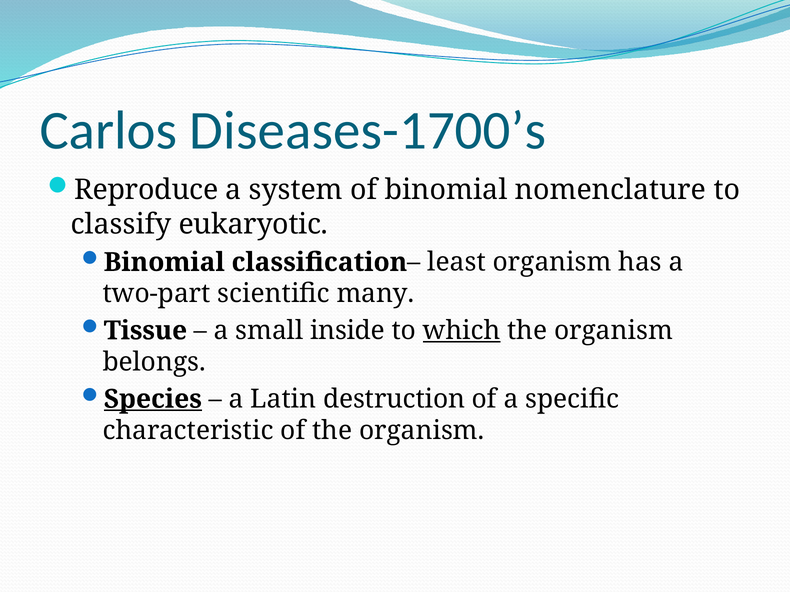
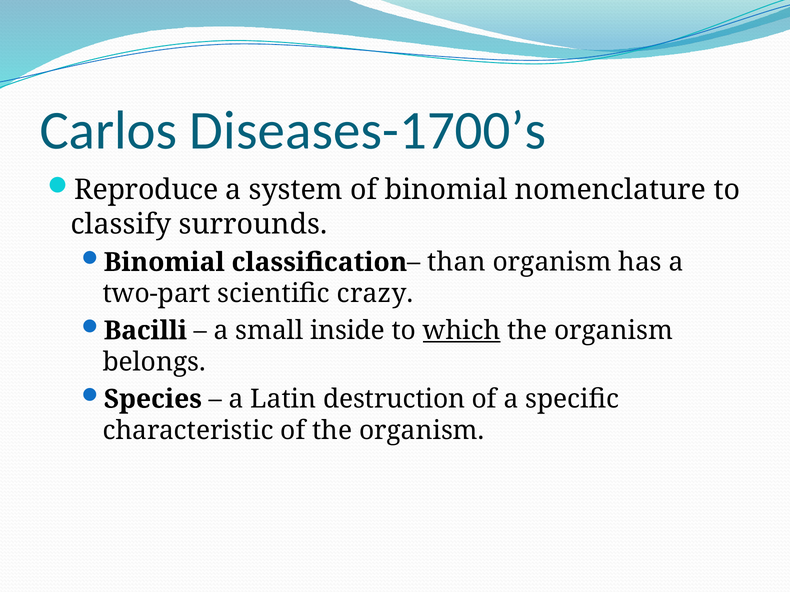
eukaryotic: eukaryotic -> surrounds (253, 224)
least: least -> than (457, 262)
many: many -> crazy (375, 294)
Tissue: Tissue -> Bacilli (145, 331)
Species underline: present -> none (153, 399)
